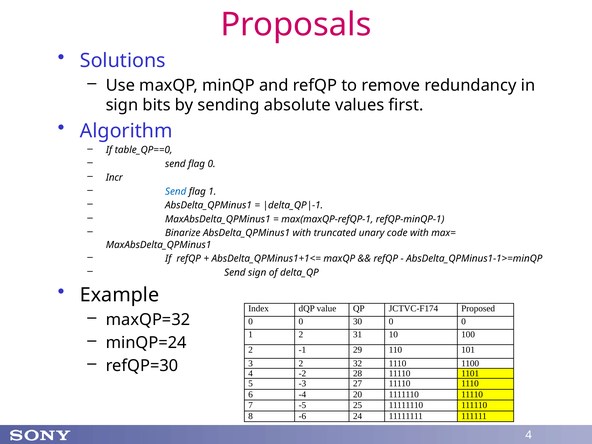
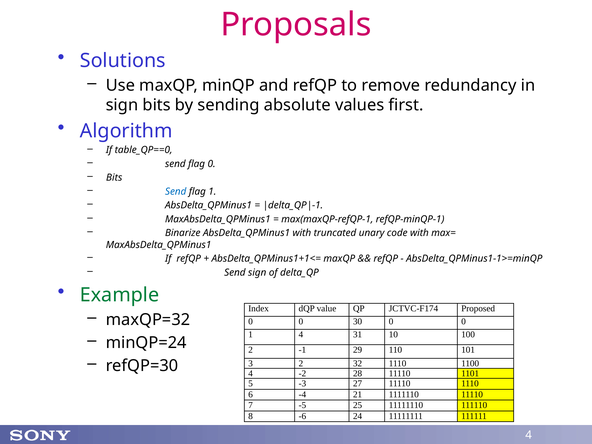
Incr: Incr -> Bits (114, 178)
Example colour: black -> green (120, 295)
1 2: 2 -> 4 (301, 335)
20: 20 -> 21 (358, 394)
